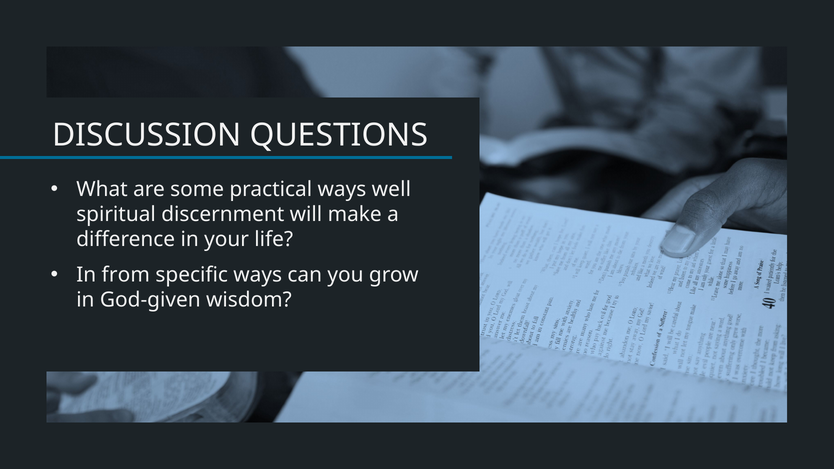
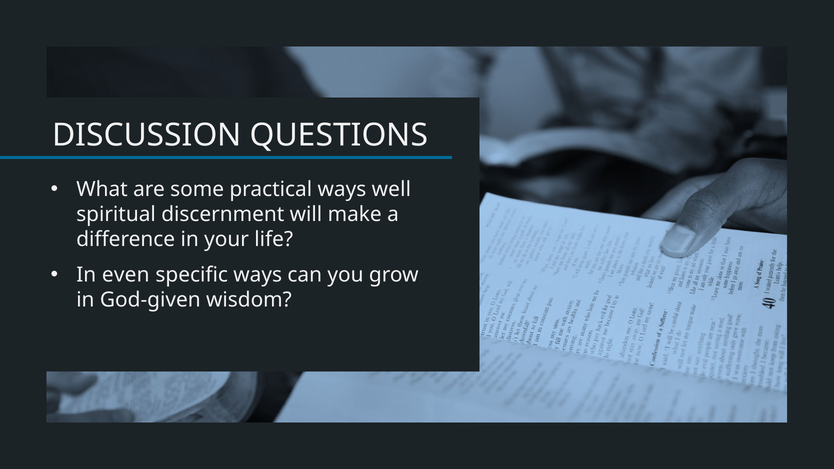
from: from -> even (126, 275)
